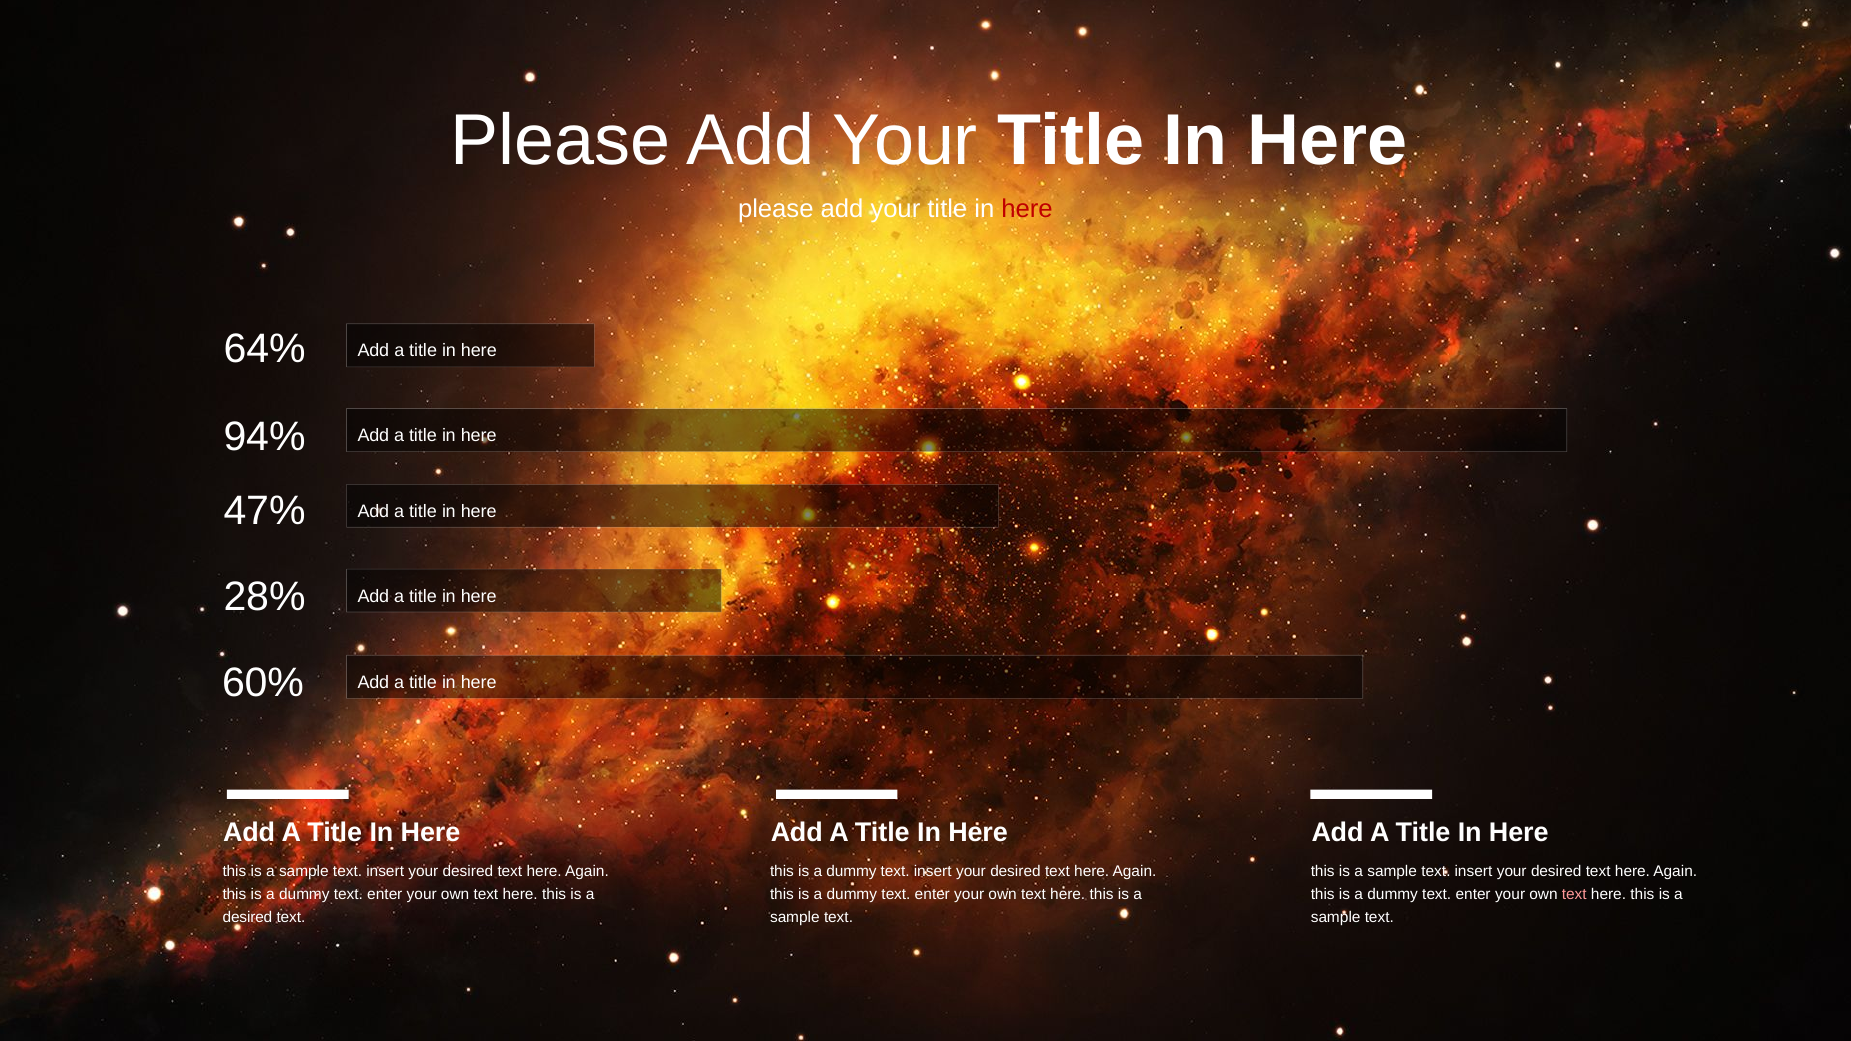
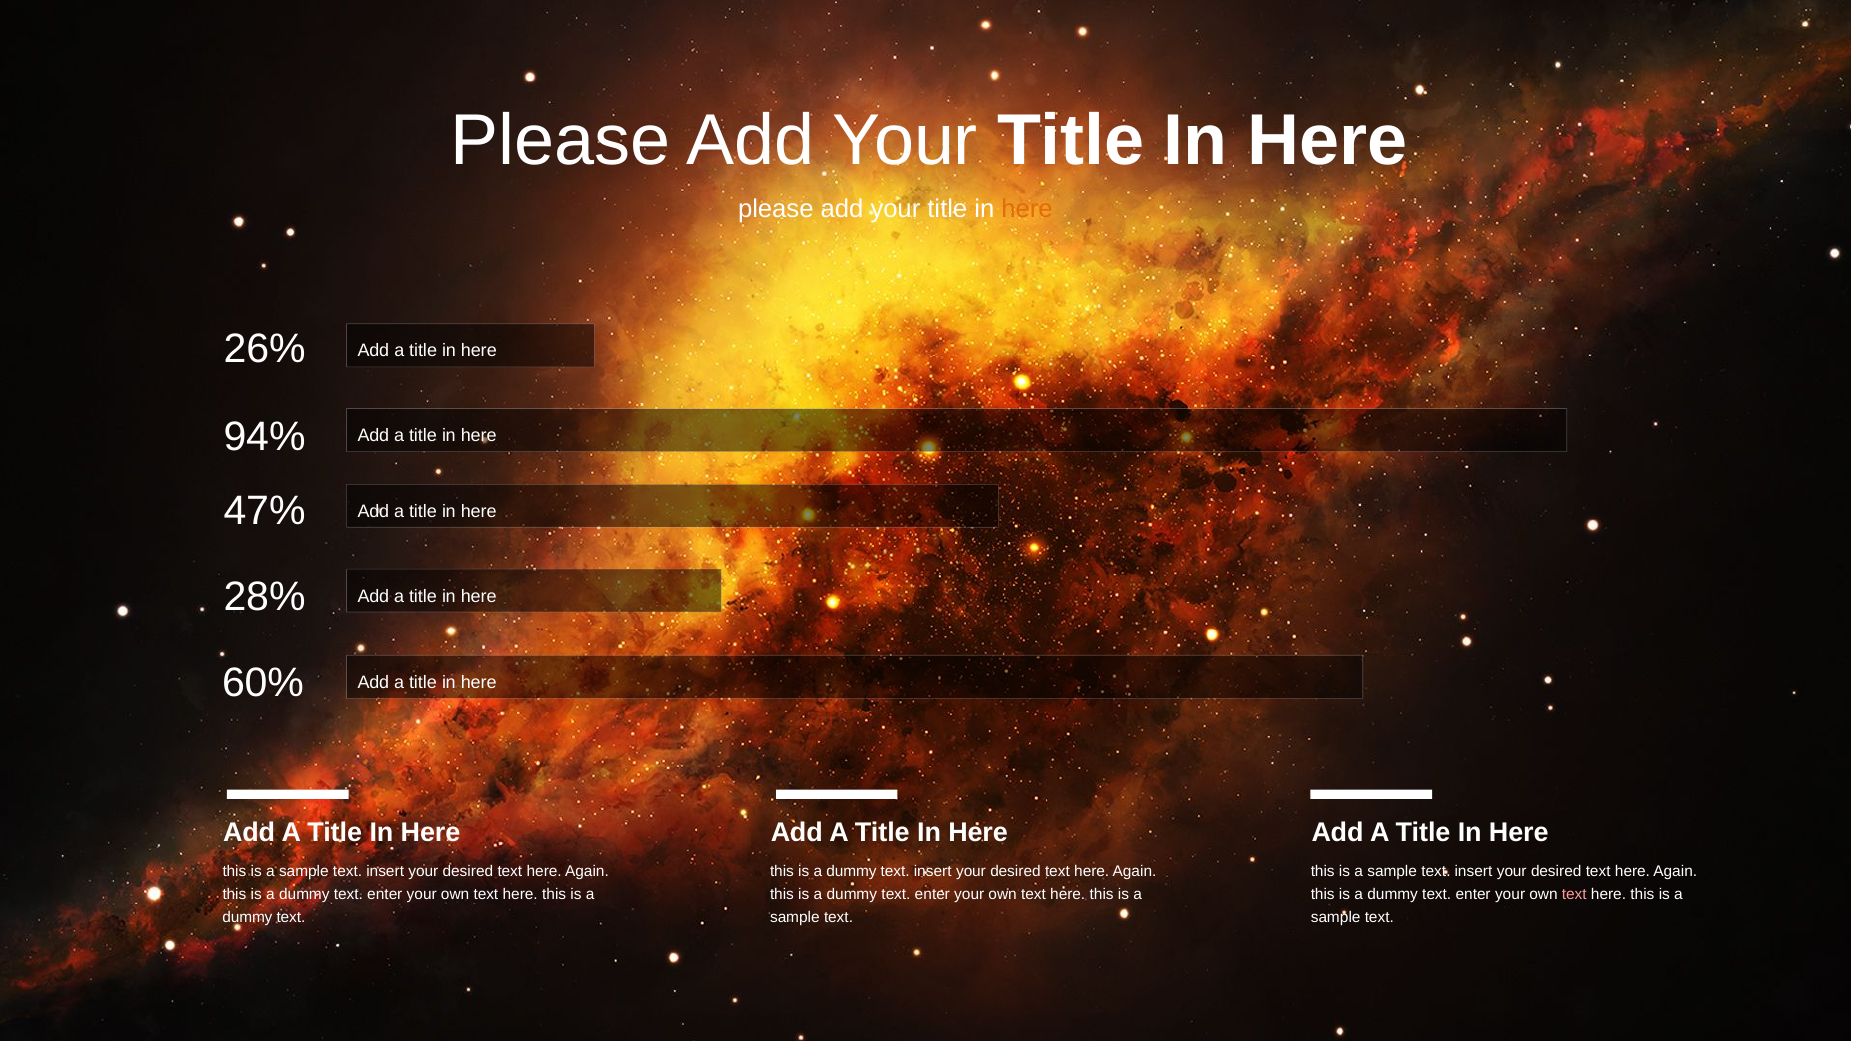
here colour: red -> orange (1027, 209)
64%: 64% -> 26% (265, 349)
desired: desired -> dummy (247, 918)
